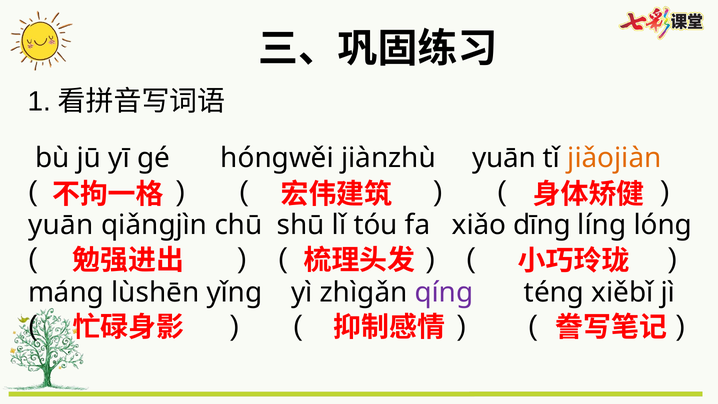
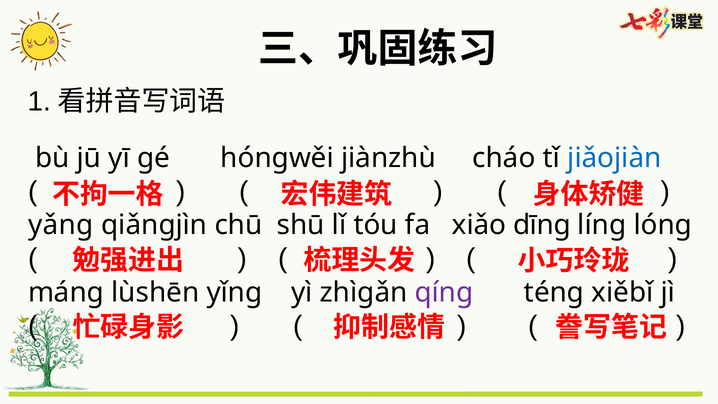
jiànzhù yuān: yuān -> cháo (504, 158)
jiǎojiàn colour: orange -> blue (614, 158)
yuān: yuān -> yǎng (61, 225)
